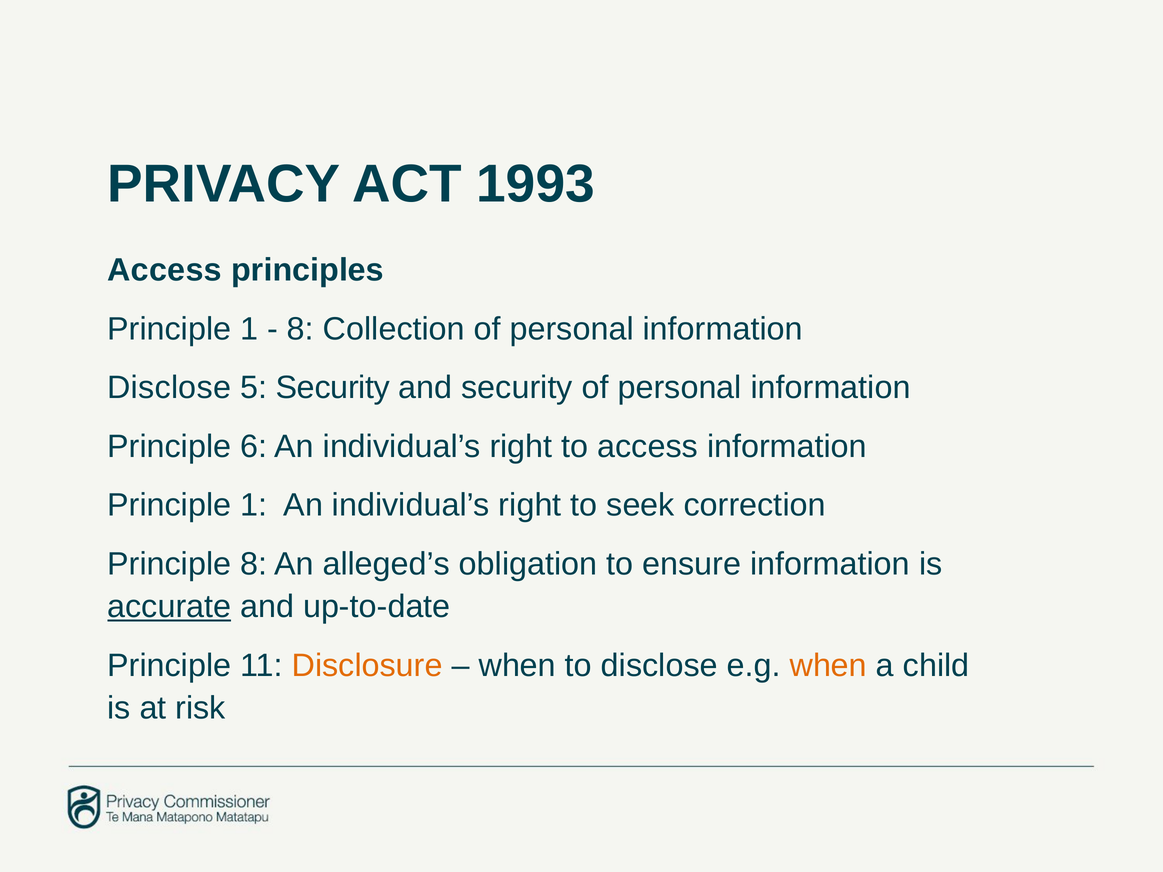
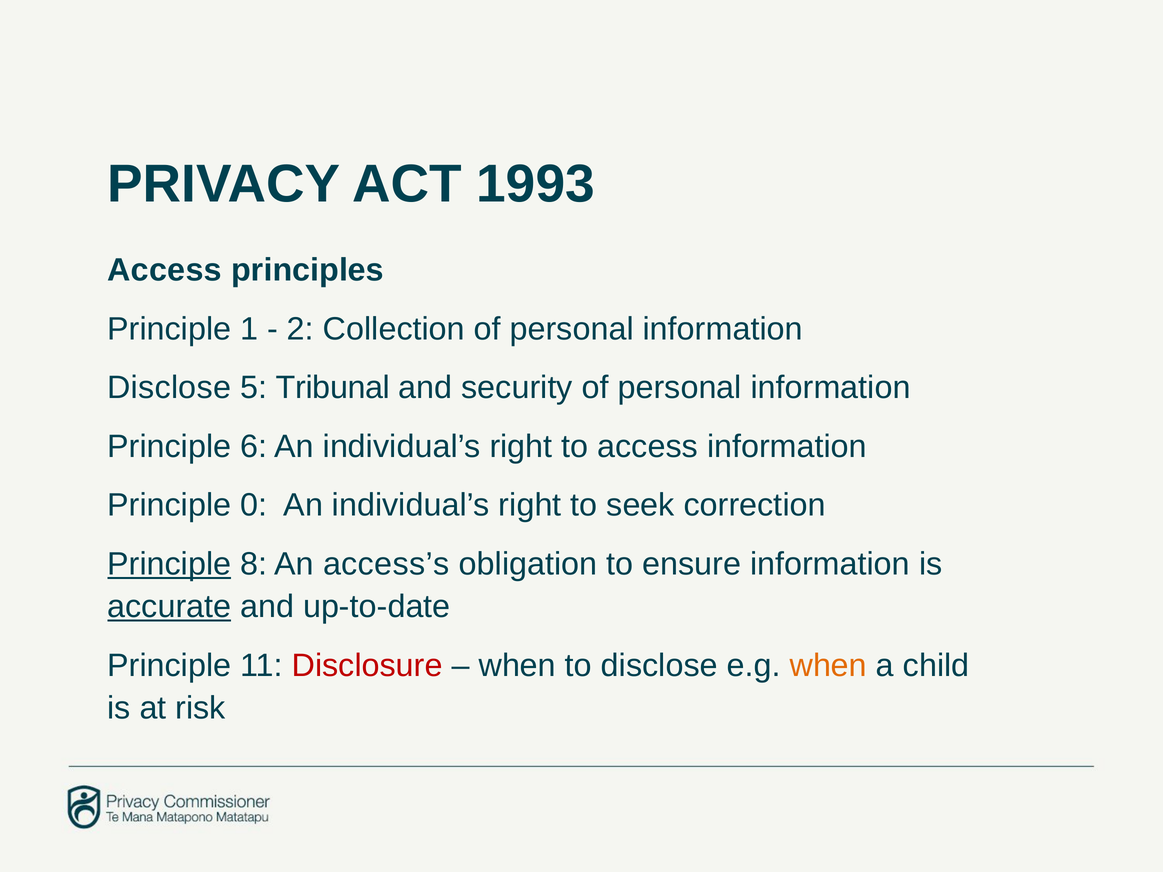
8: 8 -> 2 (300, 329)
5 Security: Security -> Tribunal (333, 388)
1: 1 -> 0 (254, 505)
Principle underline: none -> present (169, 564)
alleged’s: alleged’s -> access’s (386, 564)
Disclosure colour: orange -> red (367, 666)
